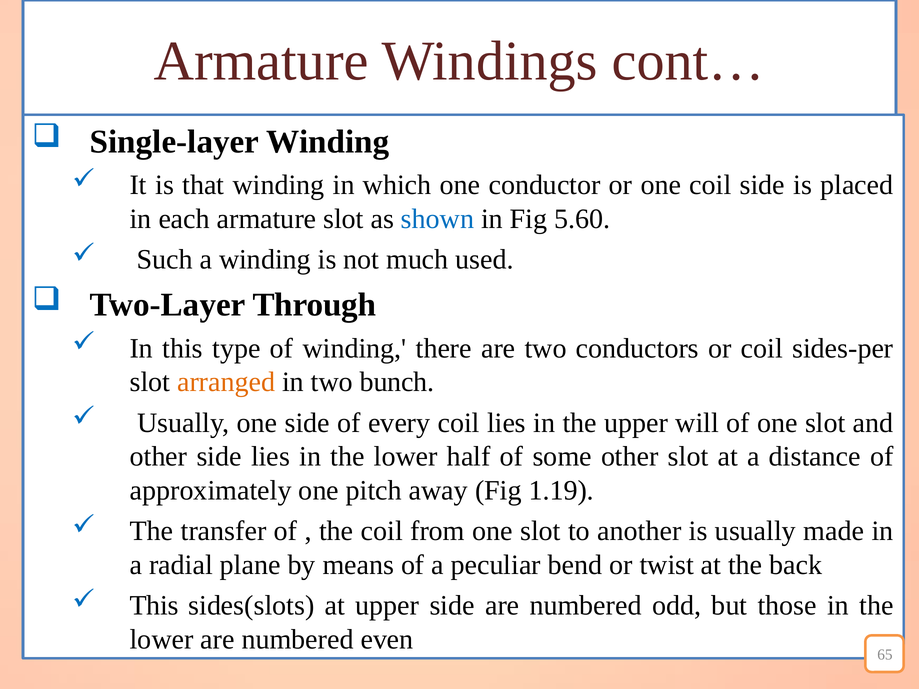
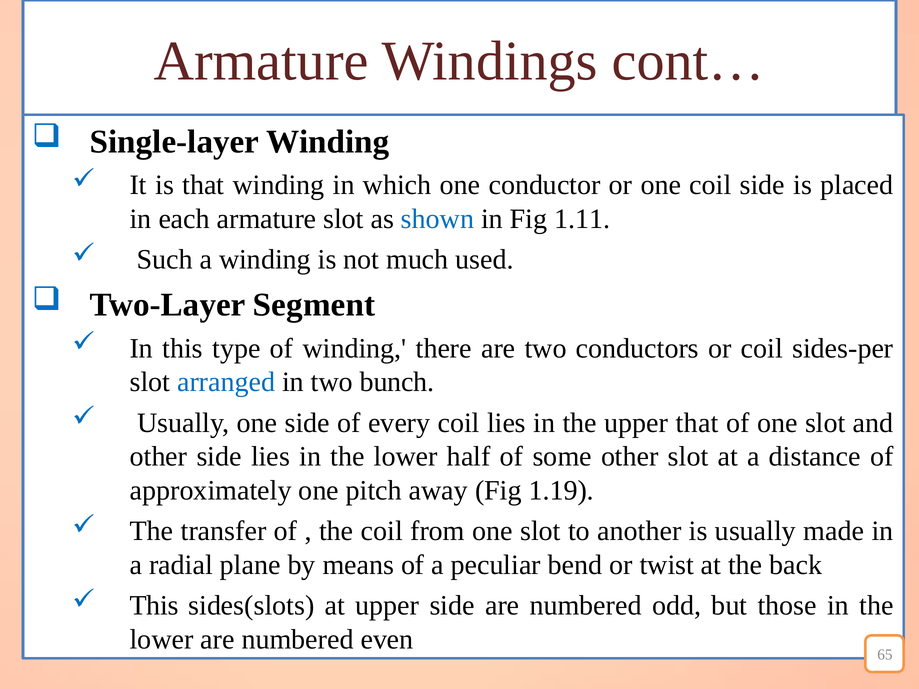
5.60: 5.60 -> 1.11 (582, 219)
Through: Through -> Segment (314, 305)
arranged colour: orange -> blue (226, 382)
upper will: will -> that (697, 423)
